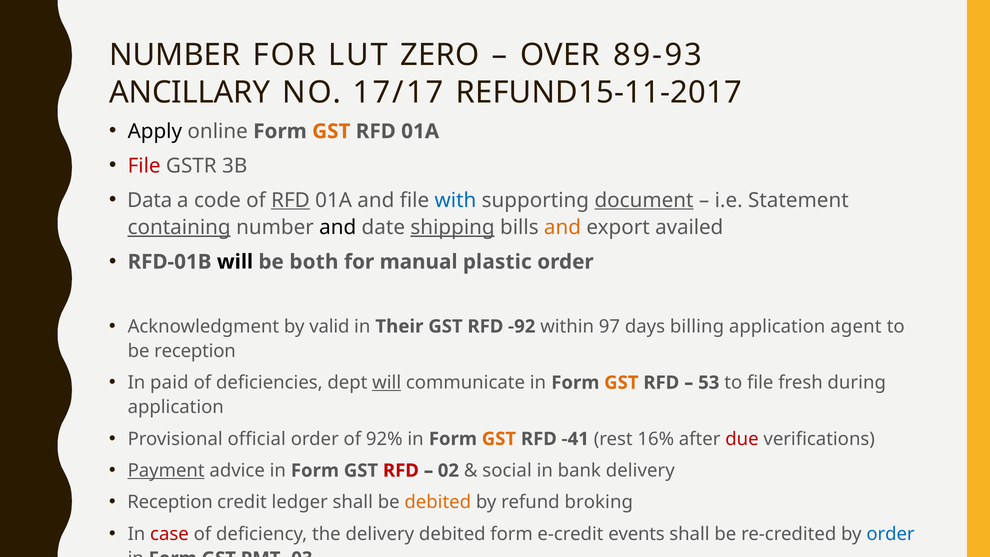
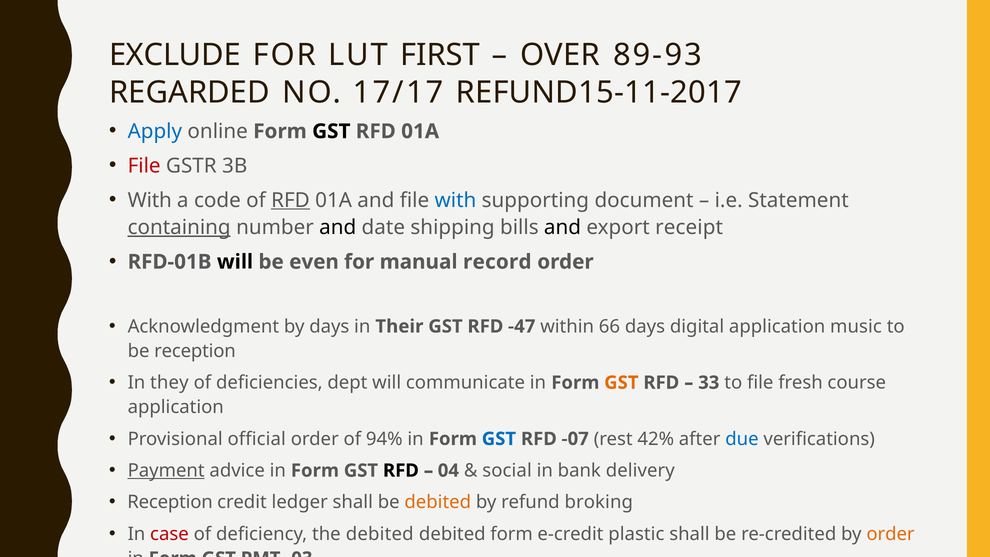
NUMBER: NUMBER -> EXCLUDE (175, 55)
ZERO: ZERO -> FIRST (440, 55)
ANCILLARY: ANCILLARY -> REGARDED (189, 93)
Apply colour: black -> blue (155, 131)
GST colour: orange -> black (331, 131)
Data: Data -> With (150, 200)
document underline: present -> none (644, 200)
shipping underline: present -> none (453, 227)
and colour: orange -> black (562, 227)
availed: availed -> receipt (689, 227)
both: both -> even (314, 262)
plastic: plastic -> record (497, 262)
by valid: valid -> days (329, 326)
-92: -92 -> -47 (522, 326)
97: 97 -> 66 (609, 326)
billing: billing -> digital (697, 326)
agent: agent -> music (856, 326)
paid: paid -> they (169, 383)
will underline: present -> none (387, 383)
53: 53 -> 33 (709, 383)
during: during -> course (857, 383)
92%: 92% -> 94% (384, 439)
GST colour: orange -> blue (499, 439)
-41: -41 -> -07 (575, 439)
16%: 16% -> 42% (656, 439)
due colour: red -> blue (742, 439)
RFD colour: red -> black (401, 471)
02: 02 -> 04 (448, 471)
the delivery: delivery -> debited (380, 534)
events: events -> plastic (636, 534)
order colour: blue -> orange (891, 534)
